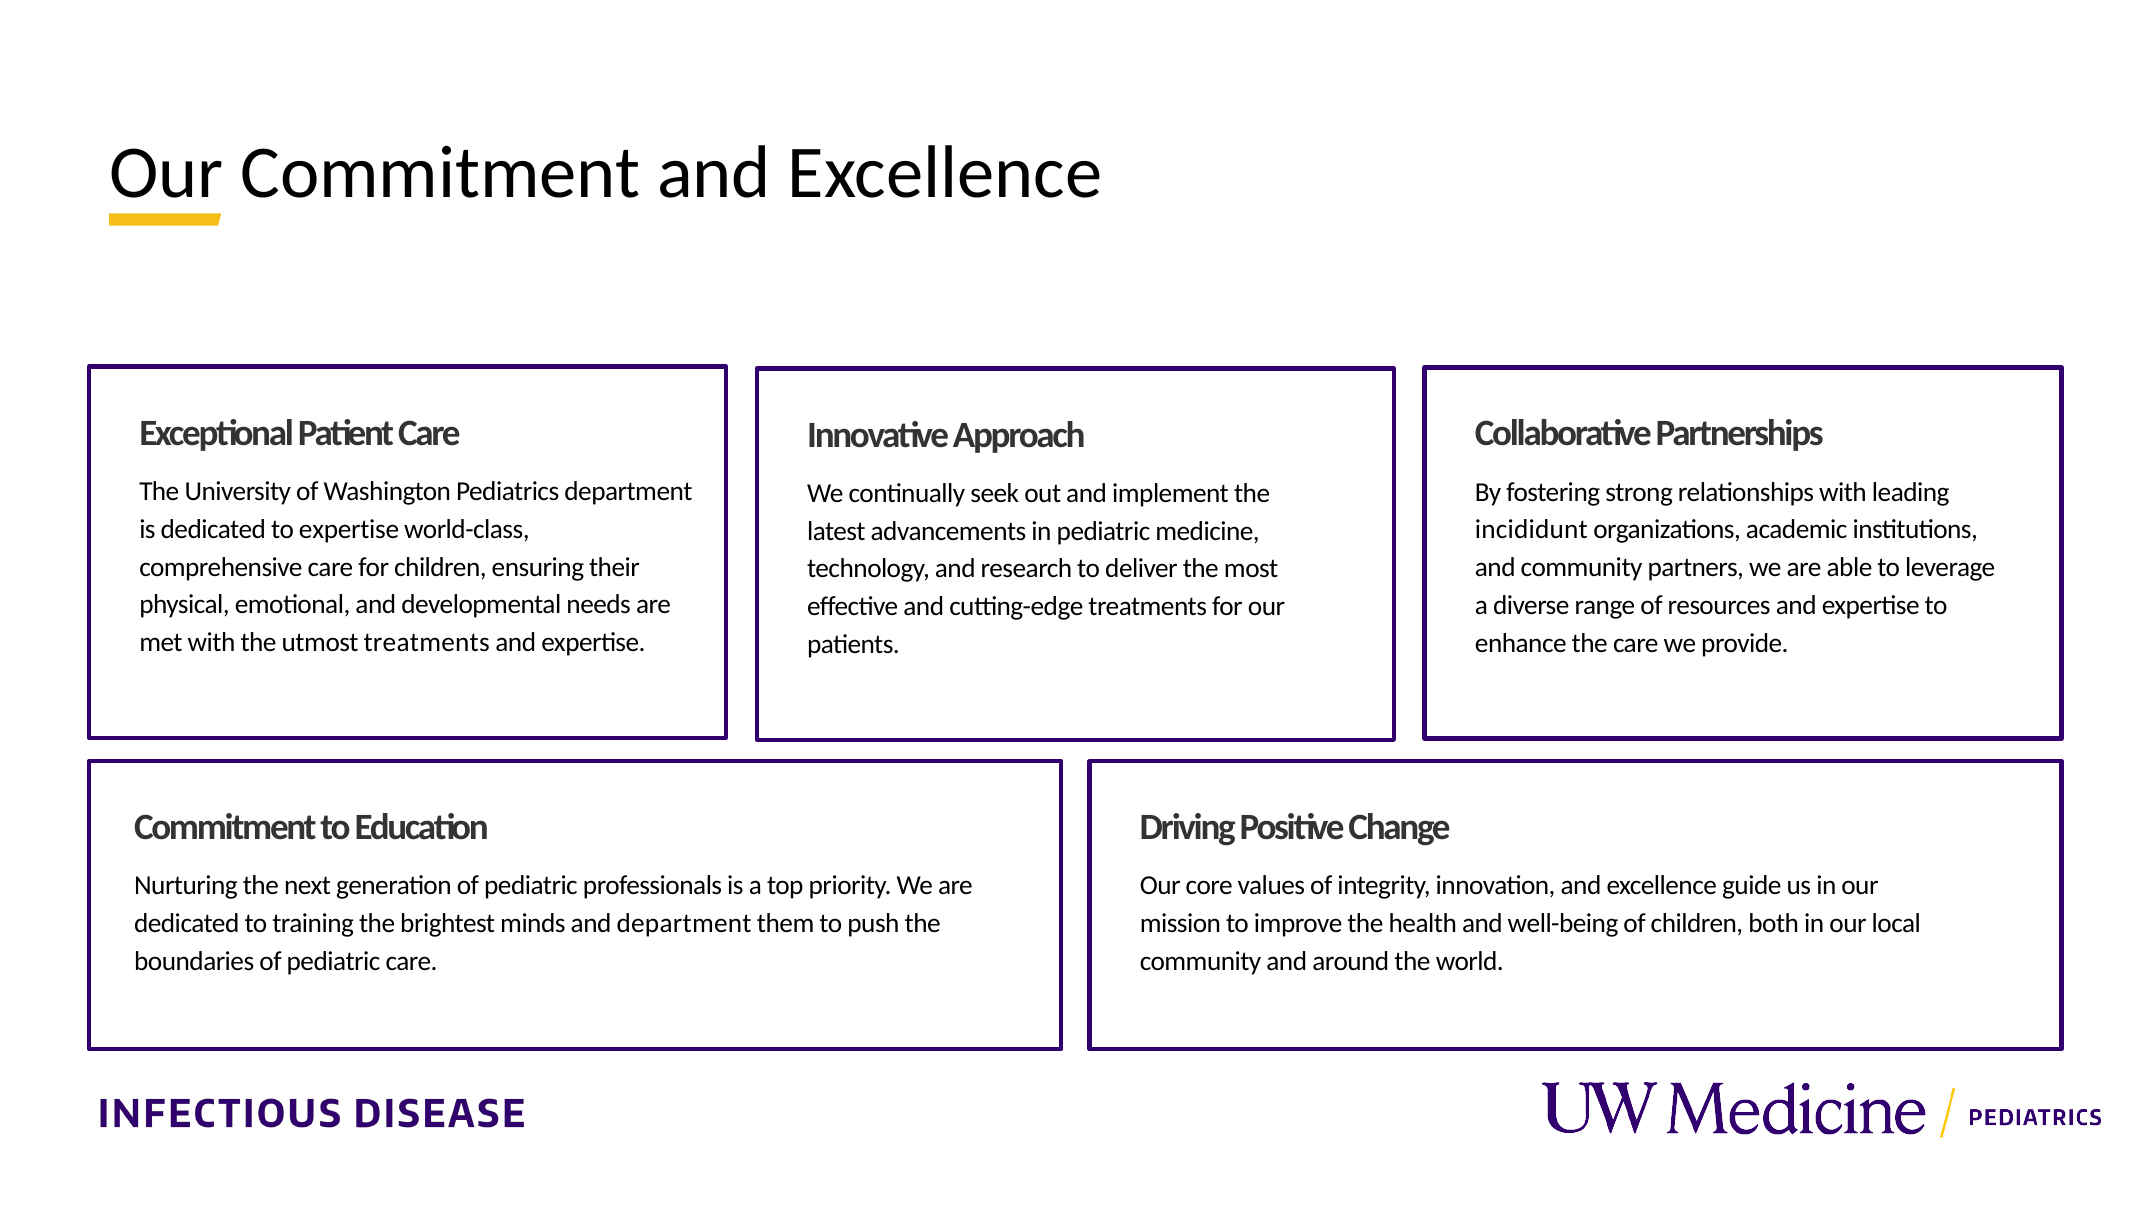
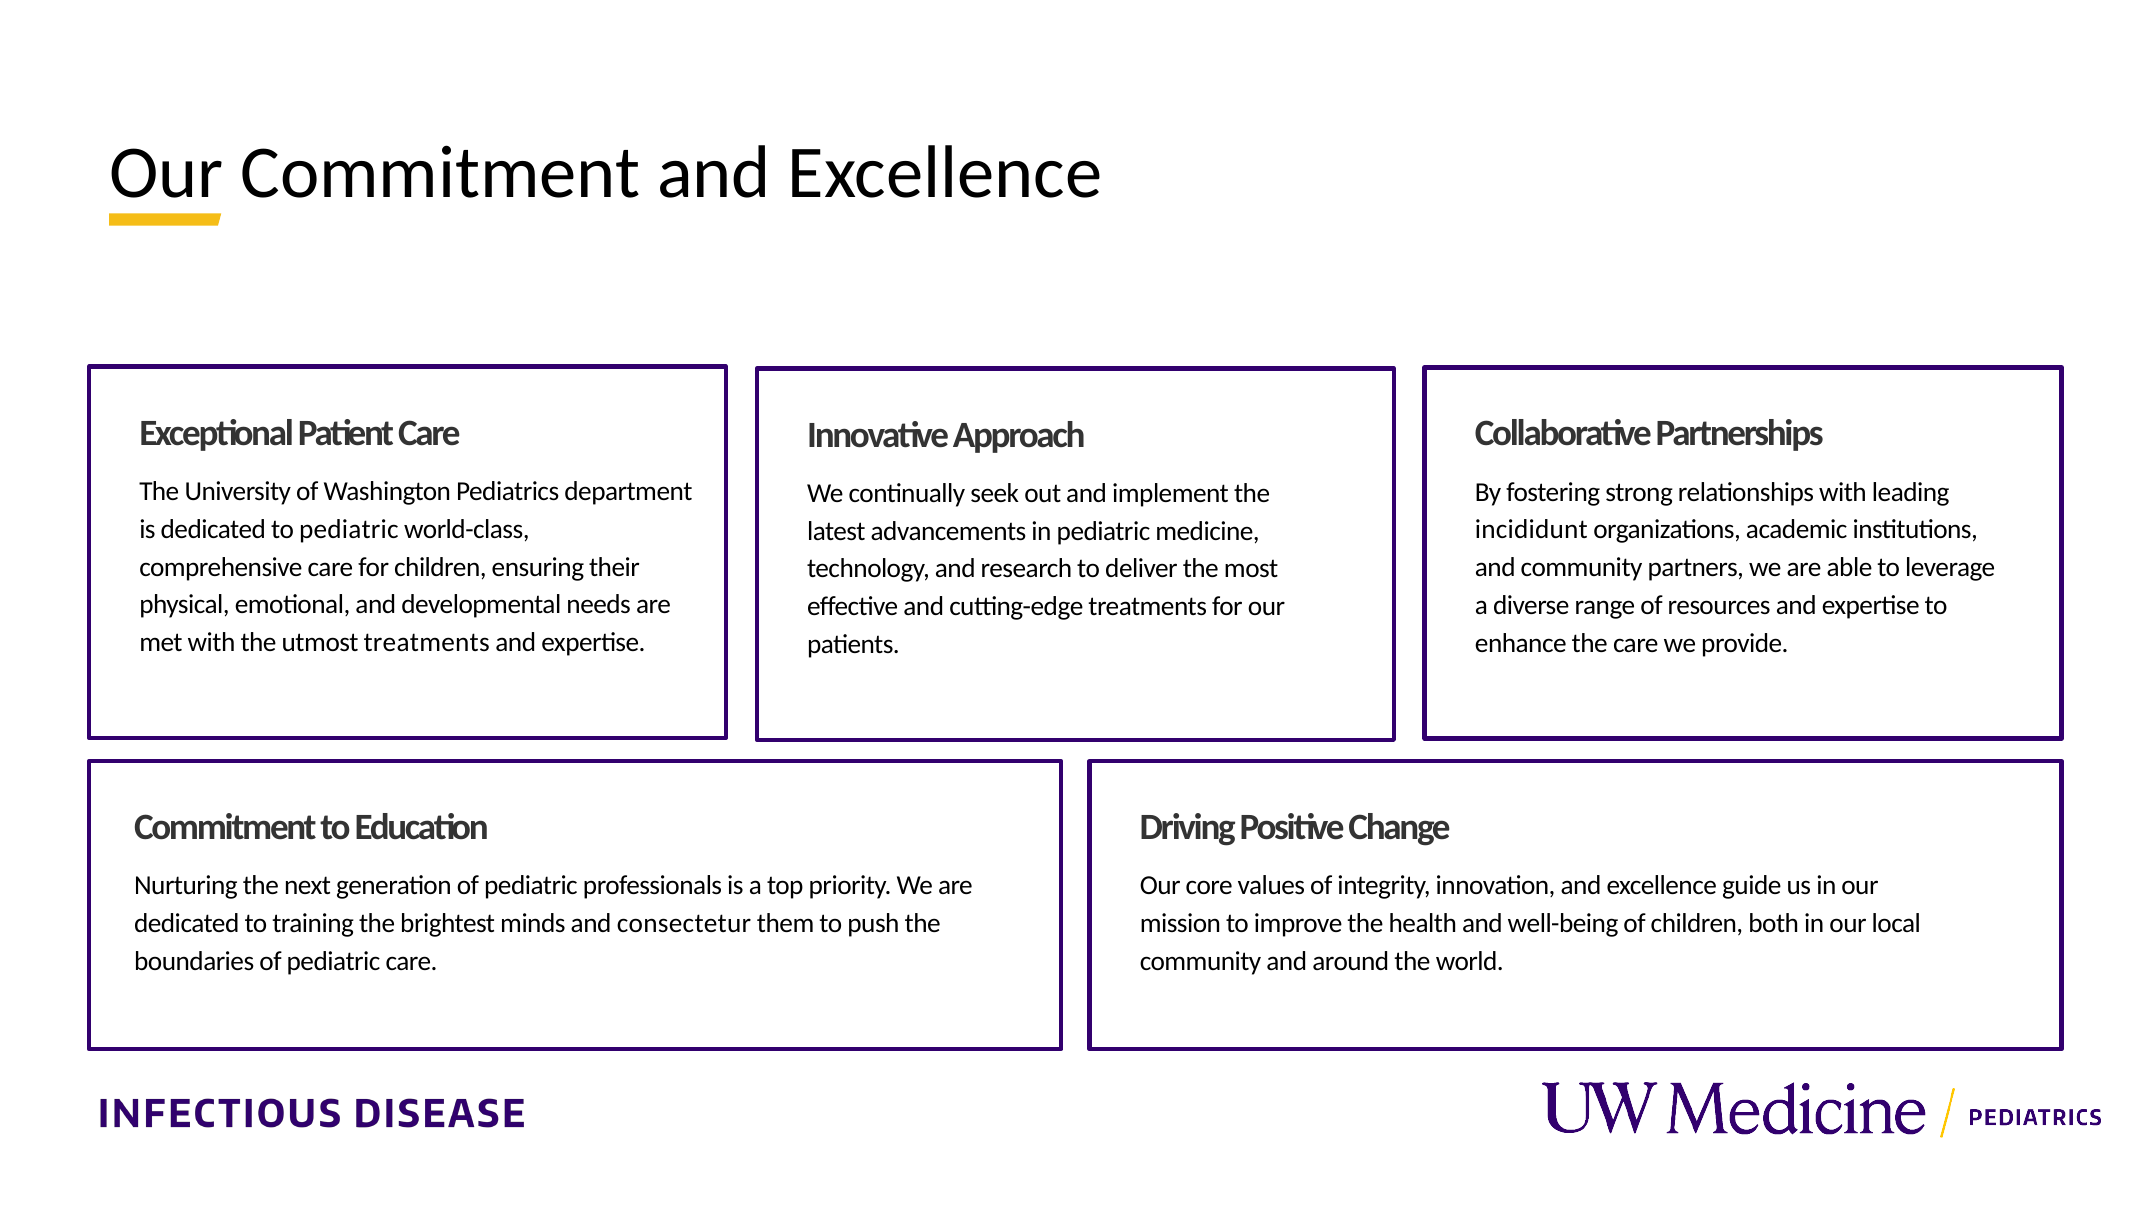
to expertise: expertise -> pediatric (349, 529)
and department: department -> consectetur (684, 924)
